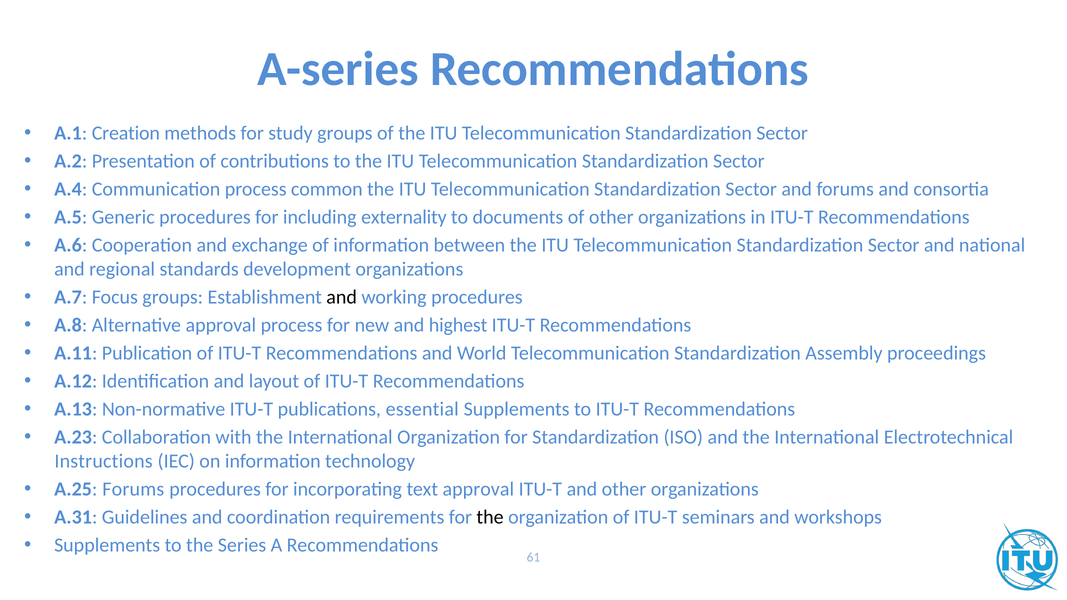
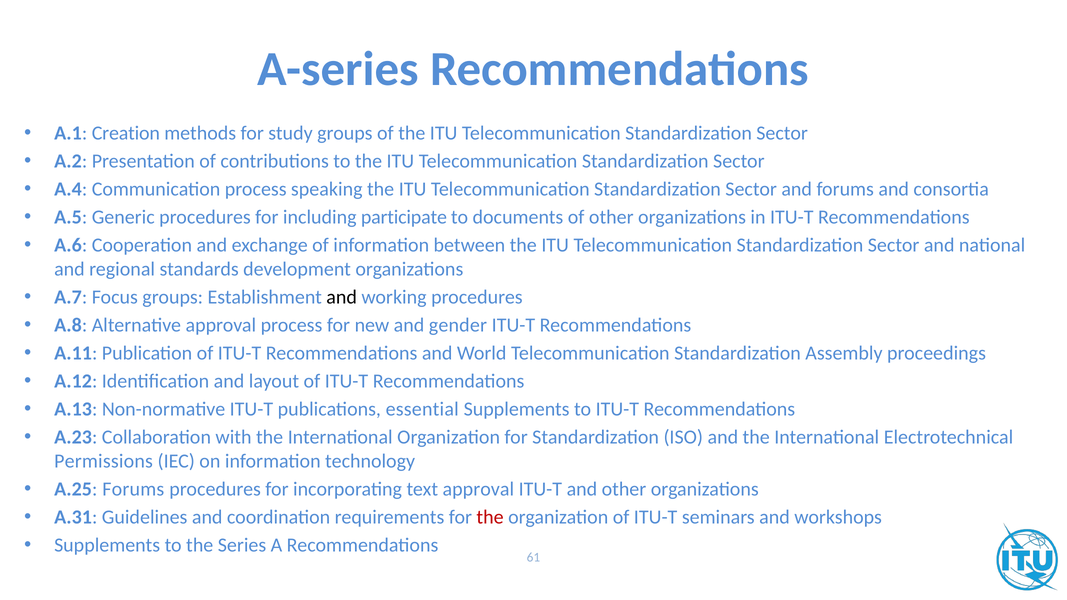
common: common -> speaking (327, 189)
externality: externality -> participate (404, 217)
highest: highest -> gender (458, 325)
Instructions: Instructions -> Permissions (104, 461)
the colour: black -> red (490, 517)
